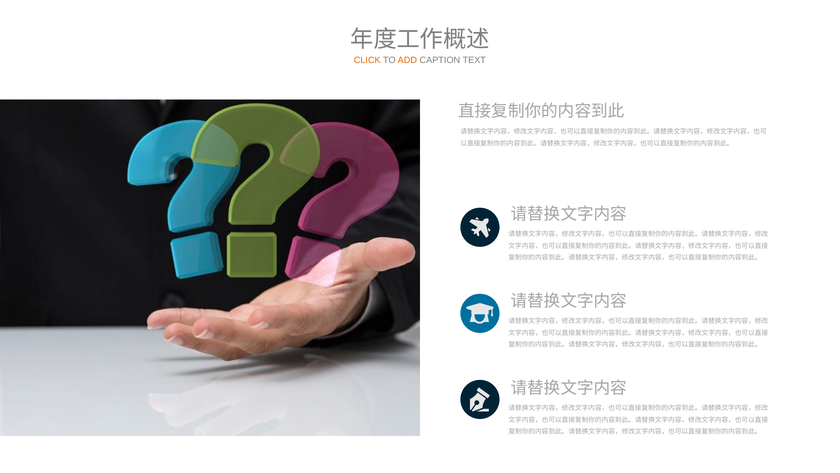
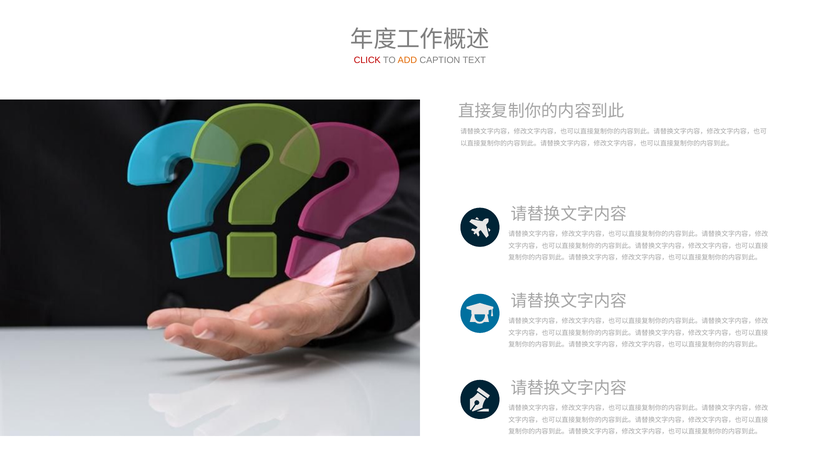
CLICK colour: orange -> red (367, 60)
